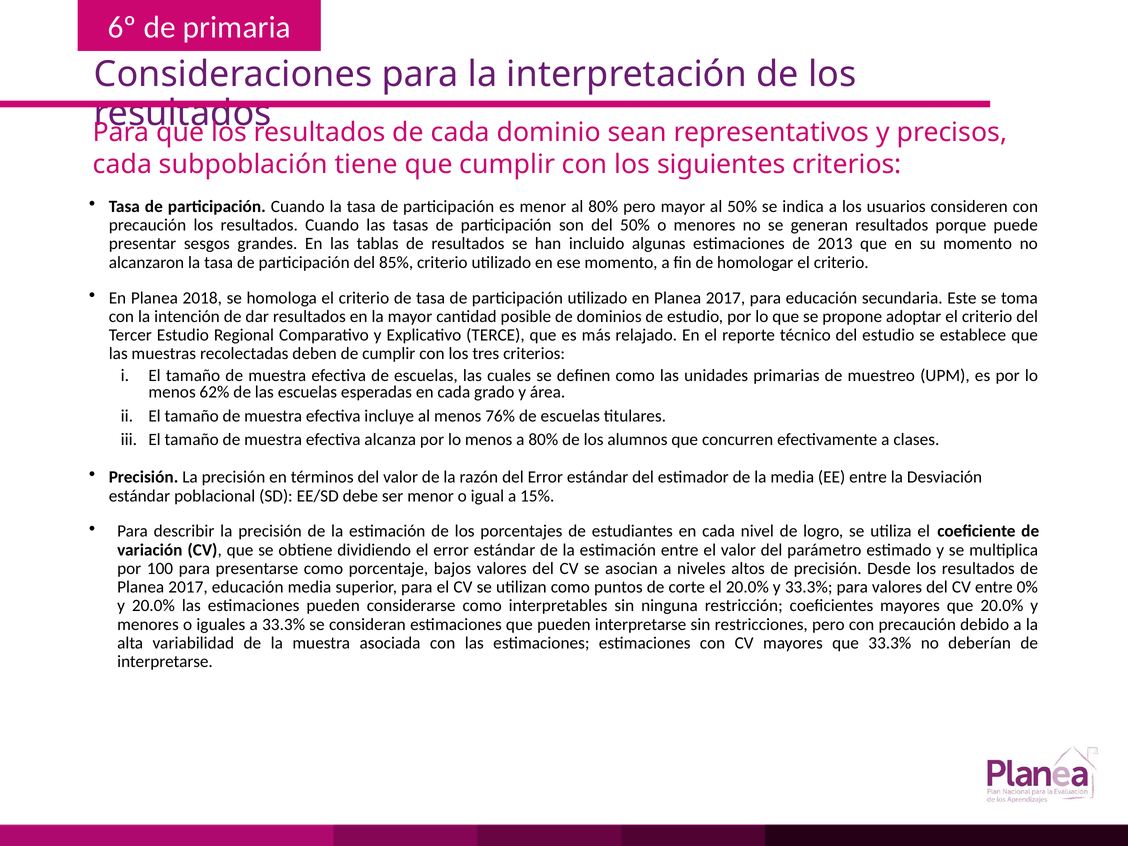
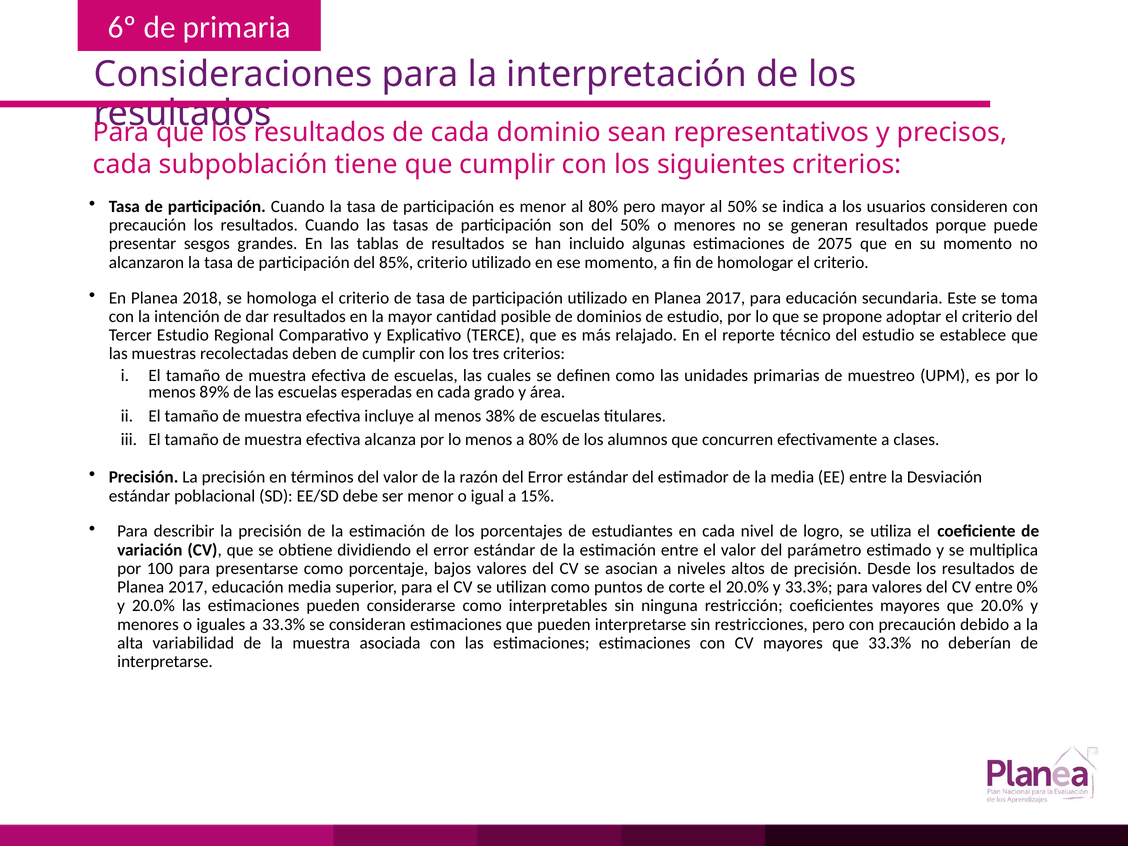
2013: 2013 -> 2075 (835, 244)
62%: 62% -> 89% (214, 392)
76%: 76% -> 38% (500, 416)
